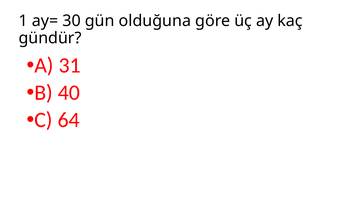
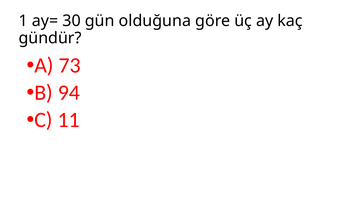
31: 31 -> 73 (70, 65)
40: 40 -> 94 (69, 93)
64: 64 -> 11 (69, 120)
